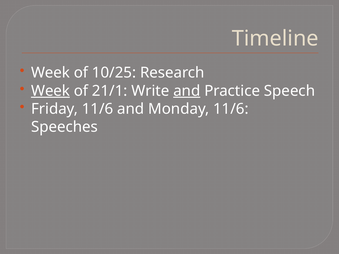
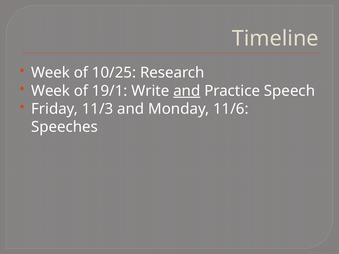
Week underline: present -> none (51, 91)
21/1: 21/1 -> 19/1 (110, 91)
Friday 11/6: 11/6 -> 11/3 (98, 109)
